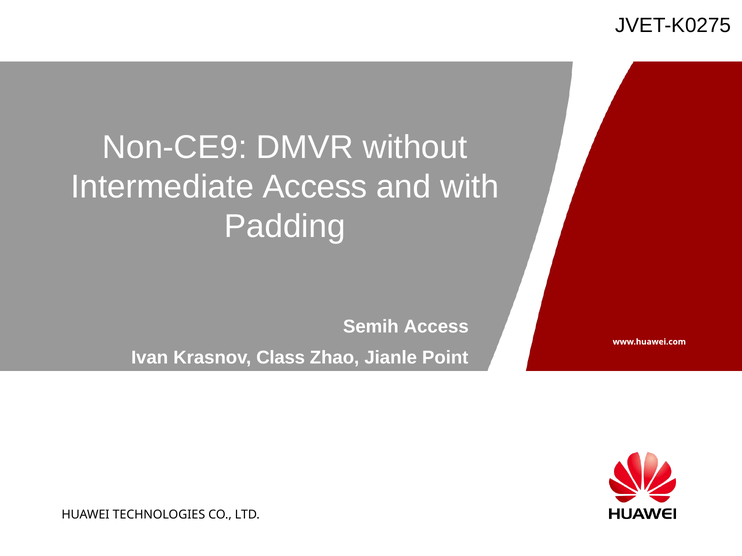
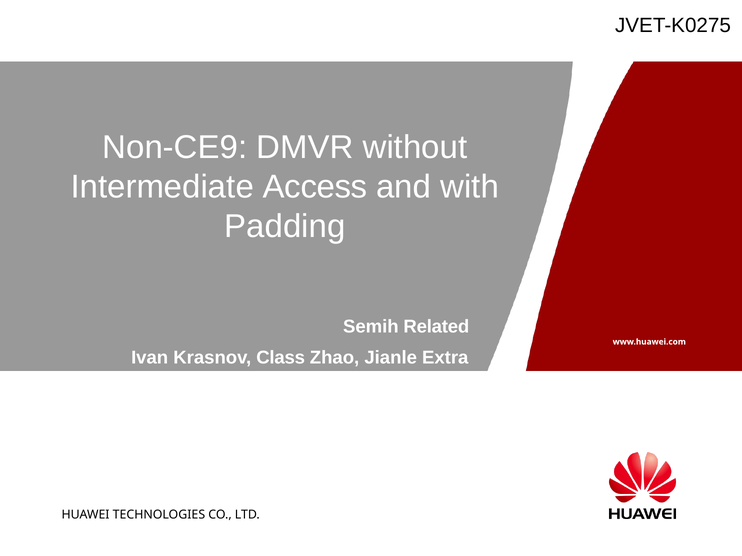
Semih Access: Access -> Related (436, 327)
Point: Point -> Extra (445, 358)
